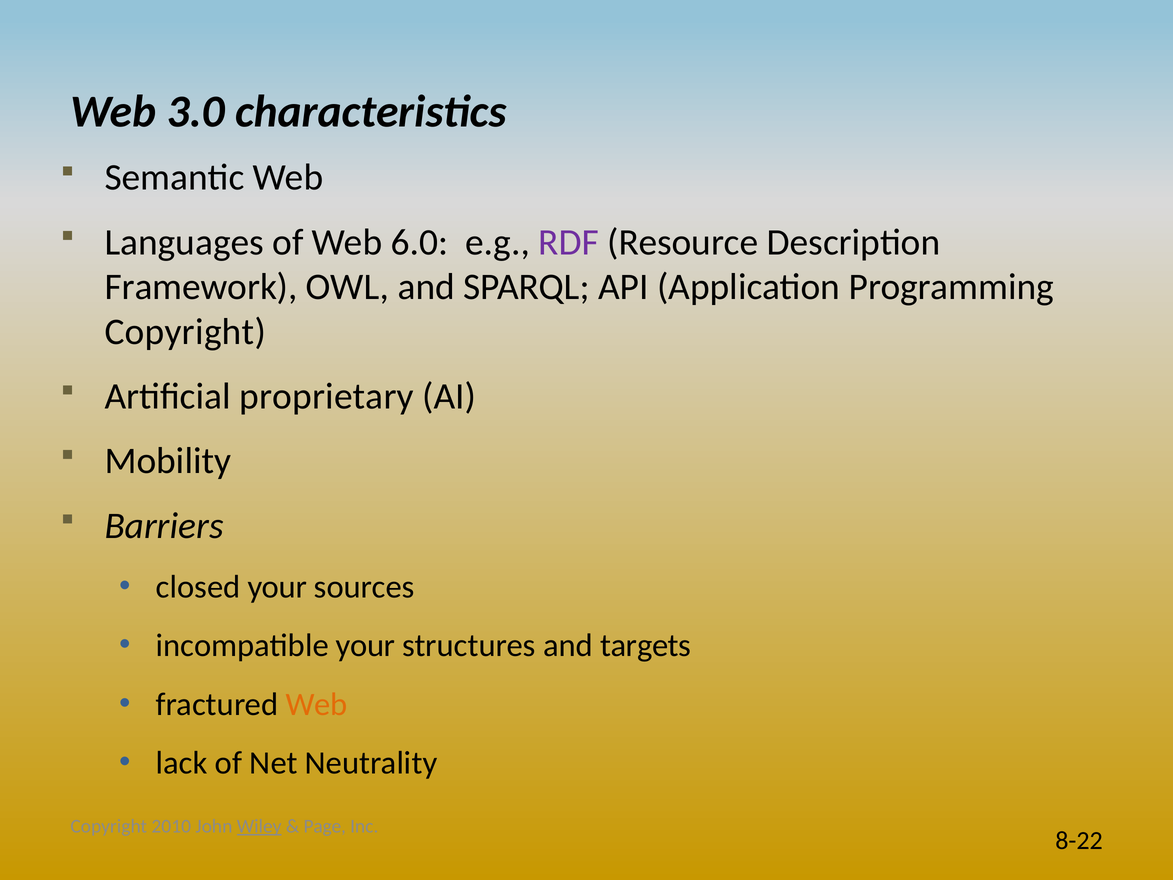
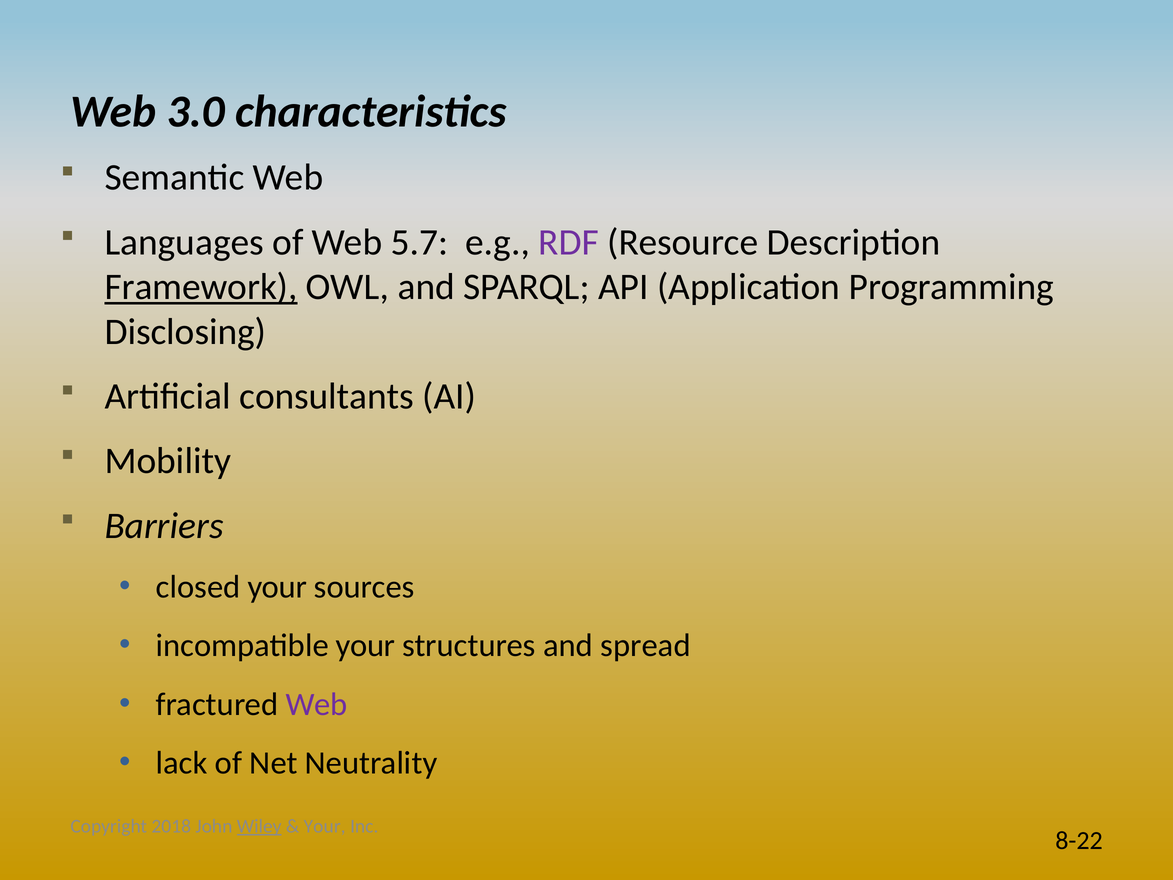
6.0: 6.0 -> 5.7 (419, 242)
Framework underline: none -> present (201, 287)
Copyright: Copyright -> Disclosing (185, 332)
proprietary: proprietary -> consultants (327, 396)
targets: targets -> spread (645, 645)
Web colour: orange -> purple (316, 704)
2010: 2010 -> 2018 (171, 826)
Page: Page -> Your (325, 826)
